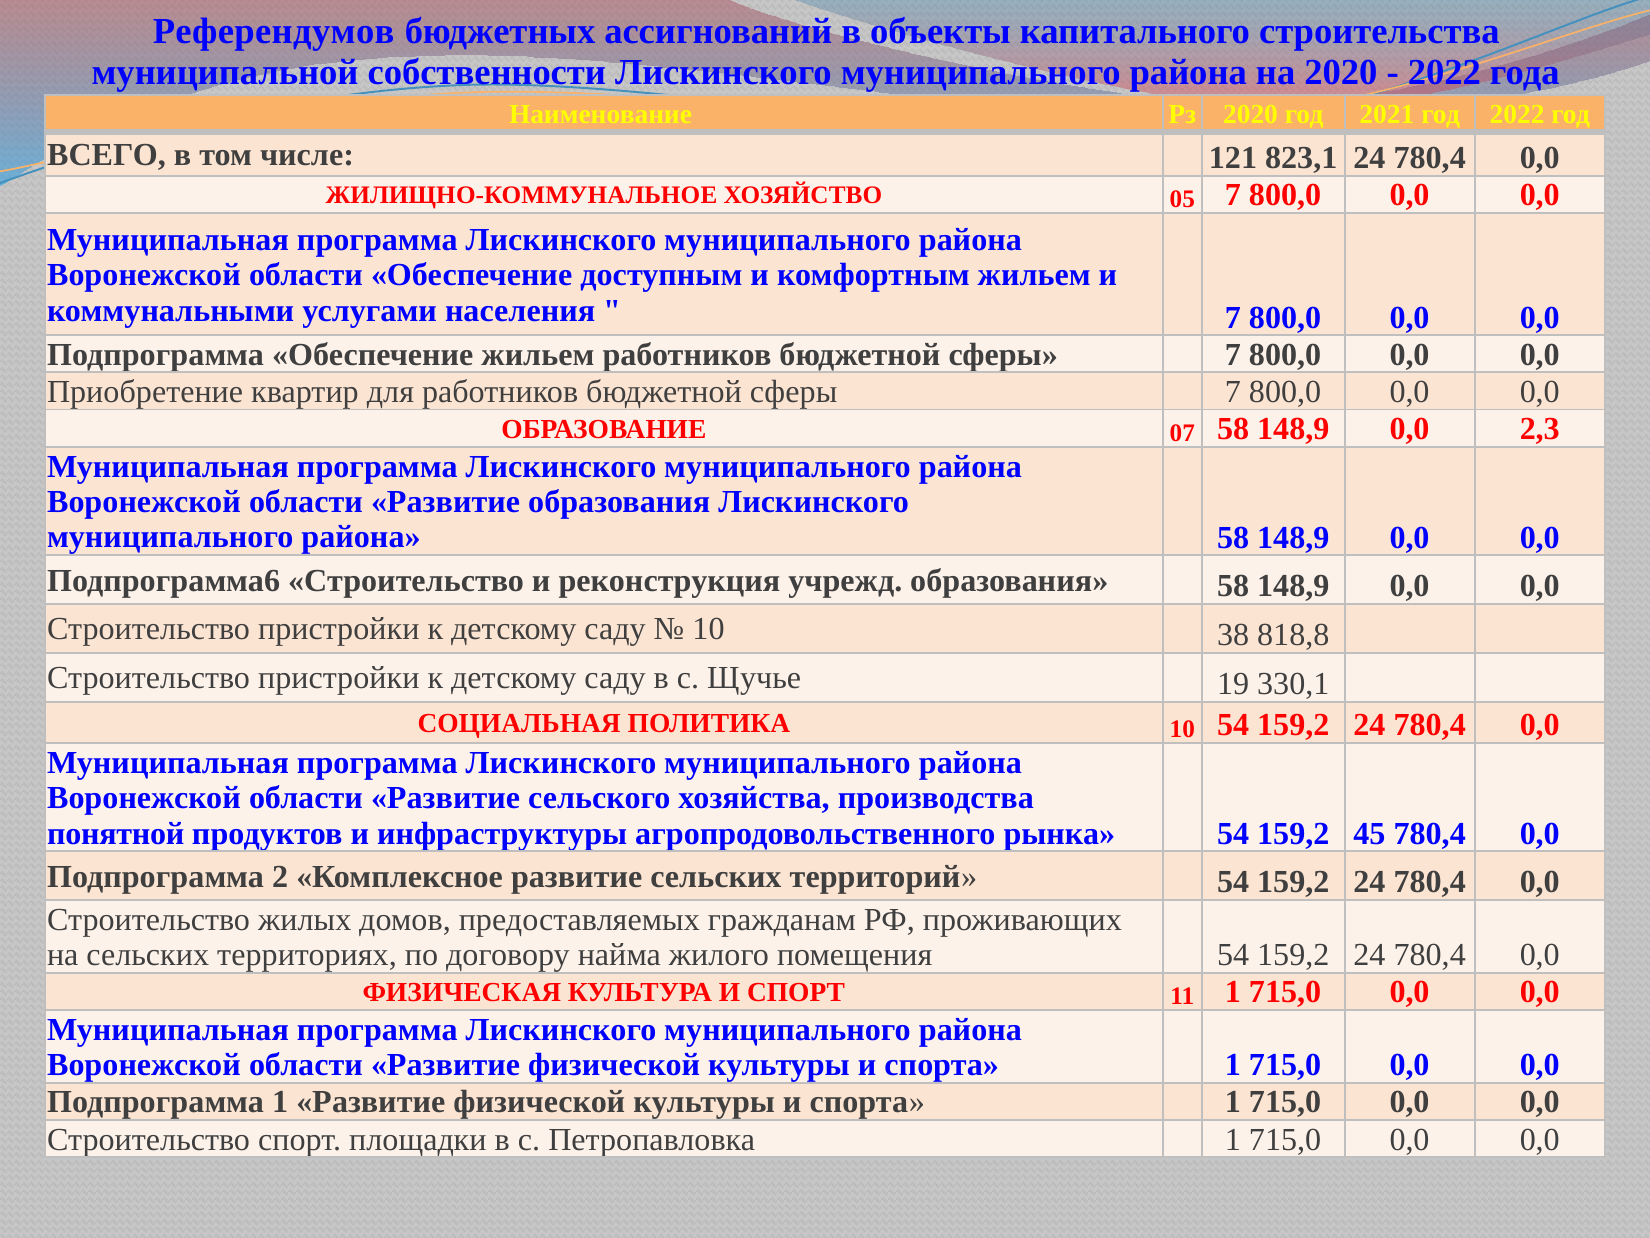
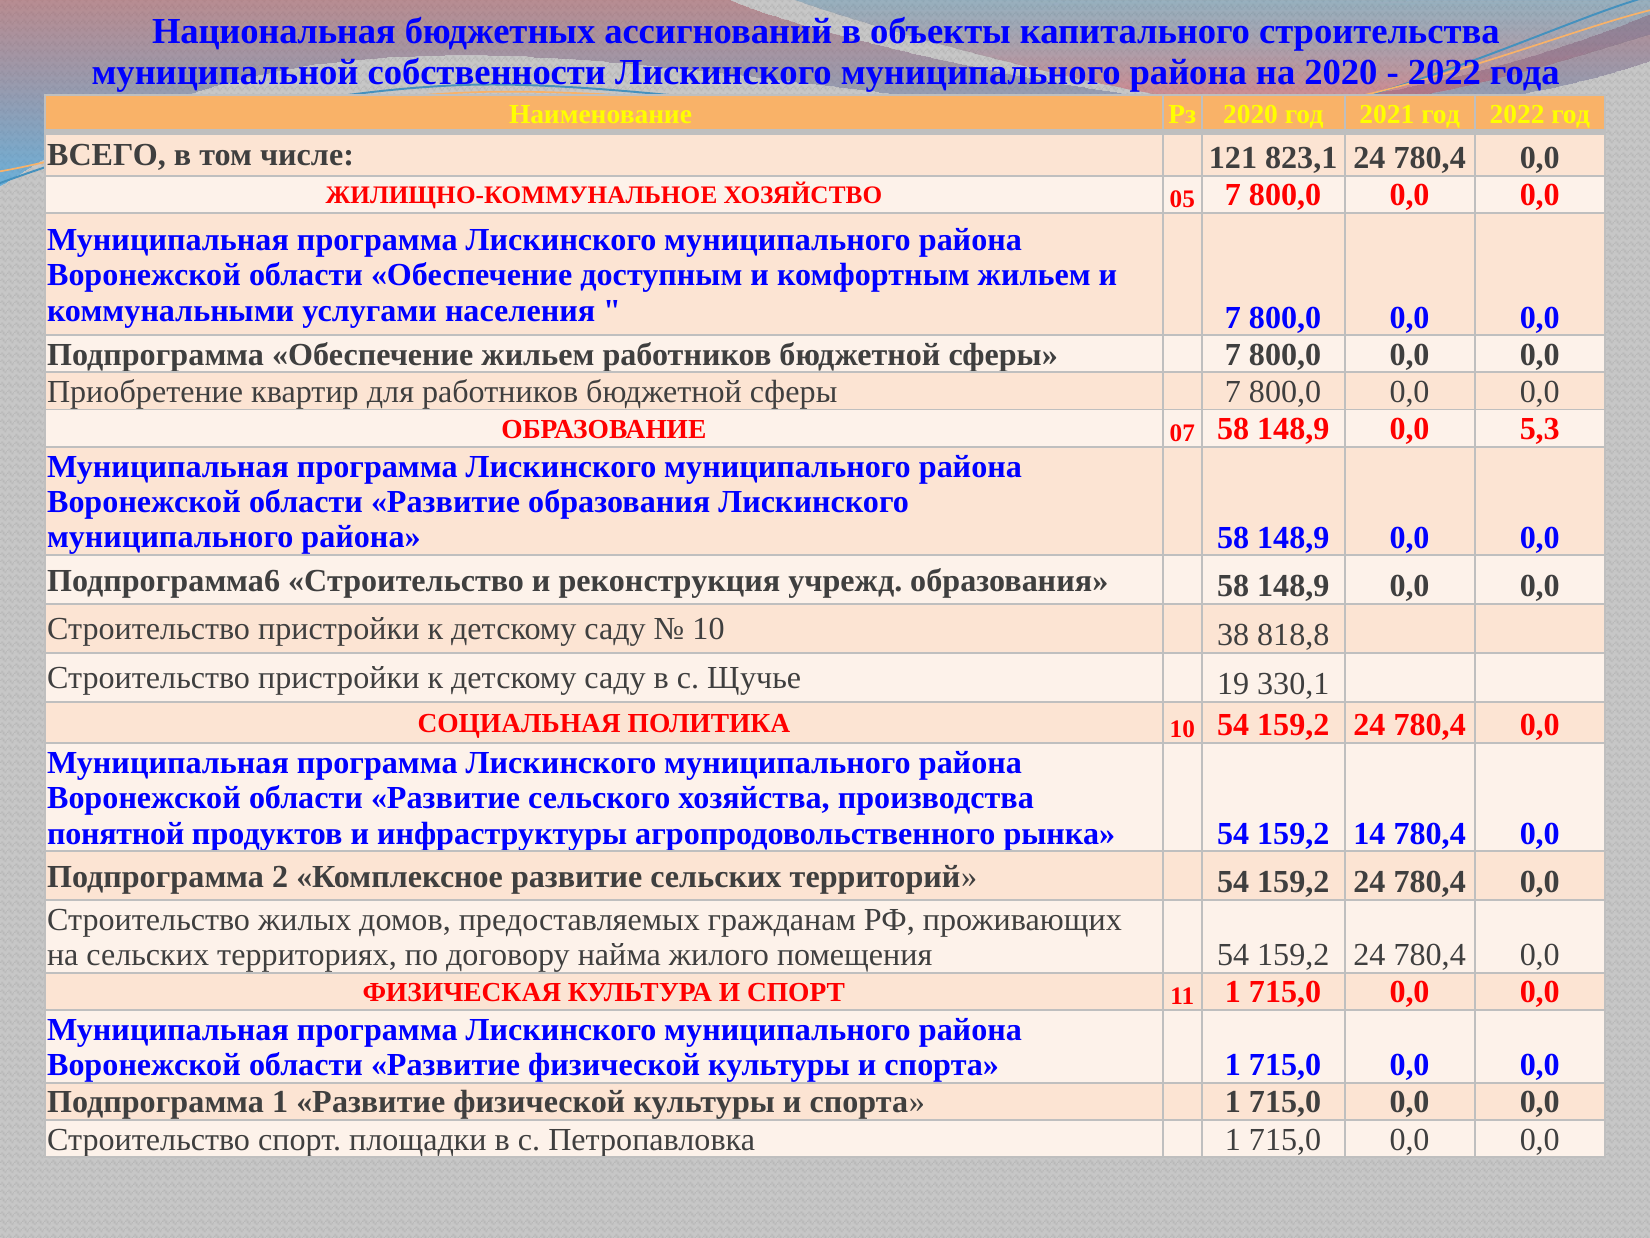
Референдумов: Референдумов -> Национальная (274, 31)
2,3: 2,3 -> 5,3 (1540, 429)
45: 45 -> 14 (1369, 833)
